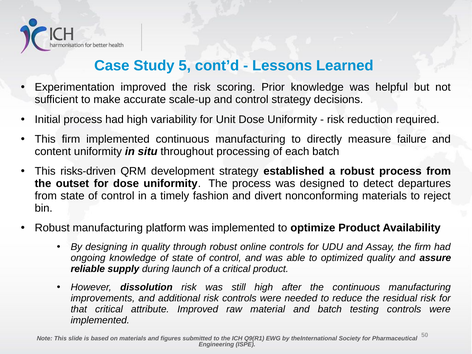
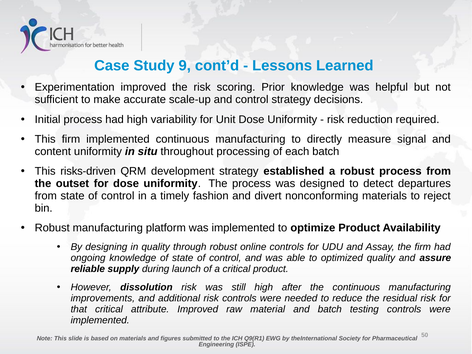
5: 5 -> 9 (185, 66)
failure: failure -> signal (412, 139)
